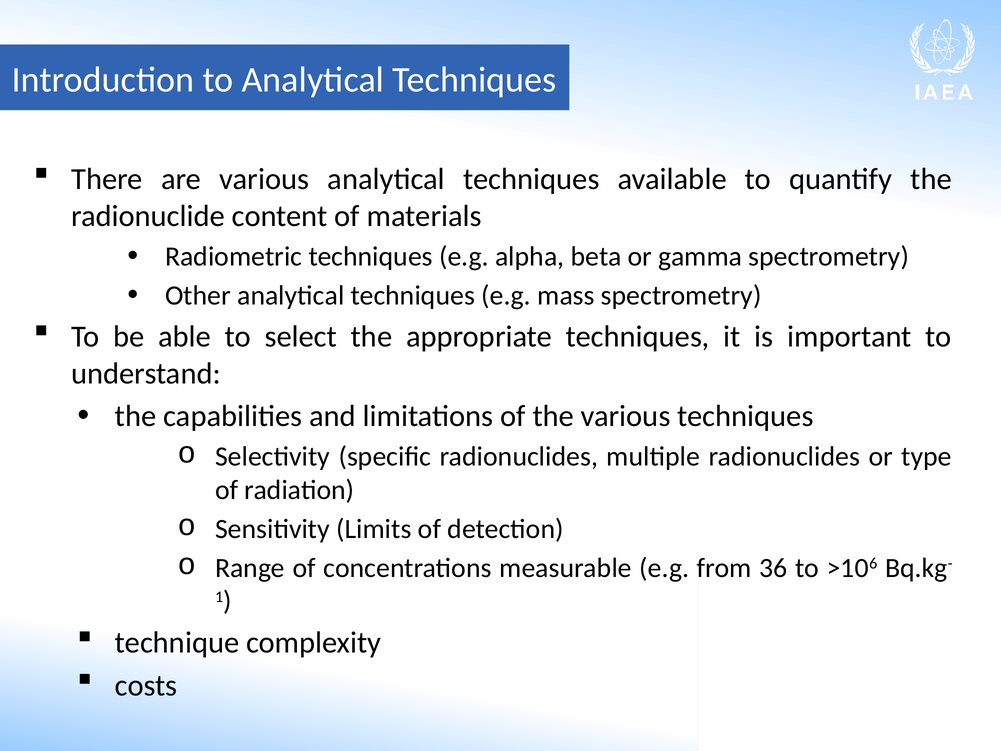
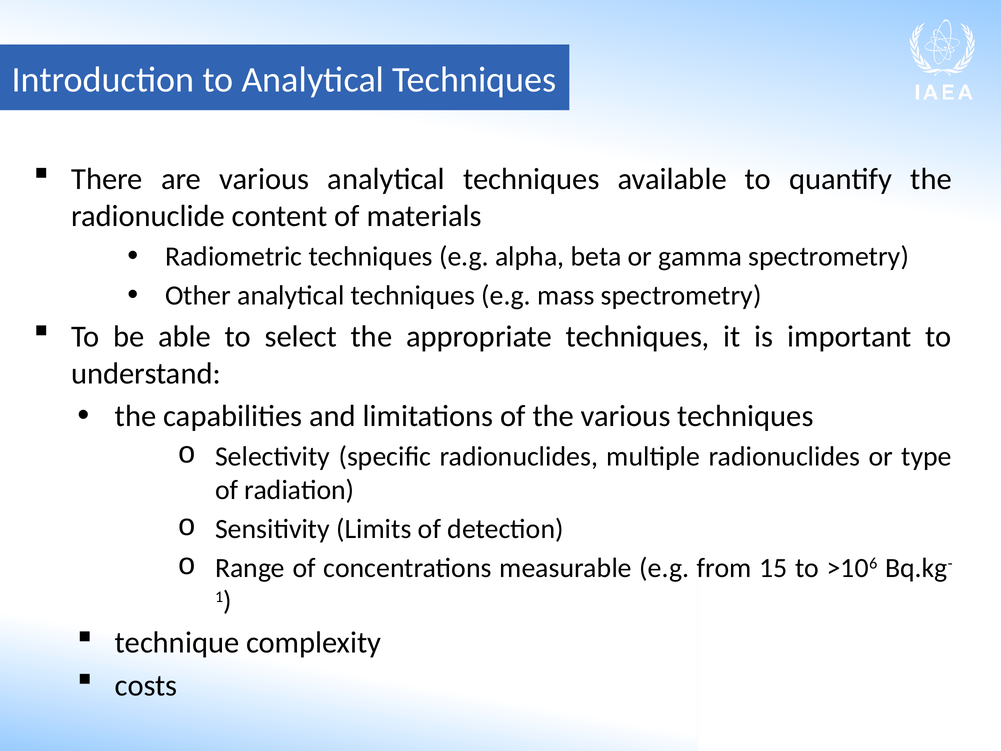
36: 36 -> 15 (773, 568)
